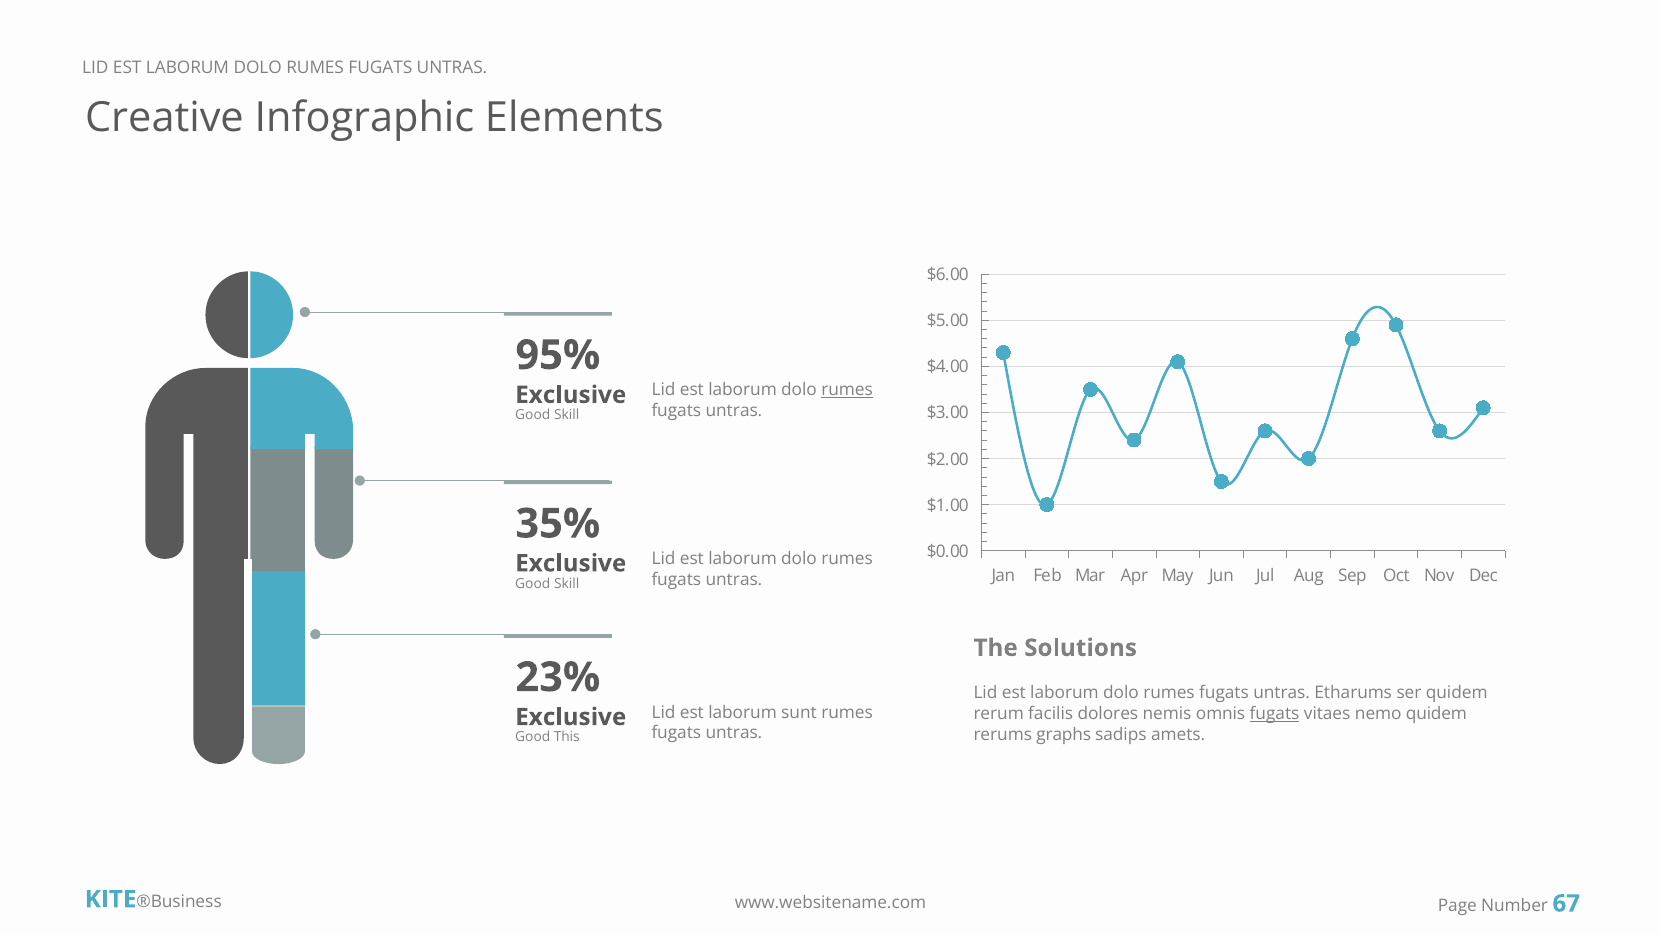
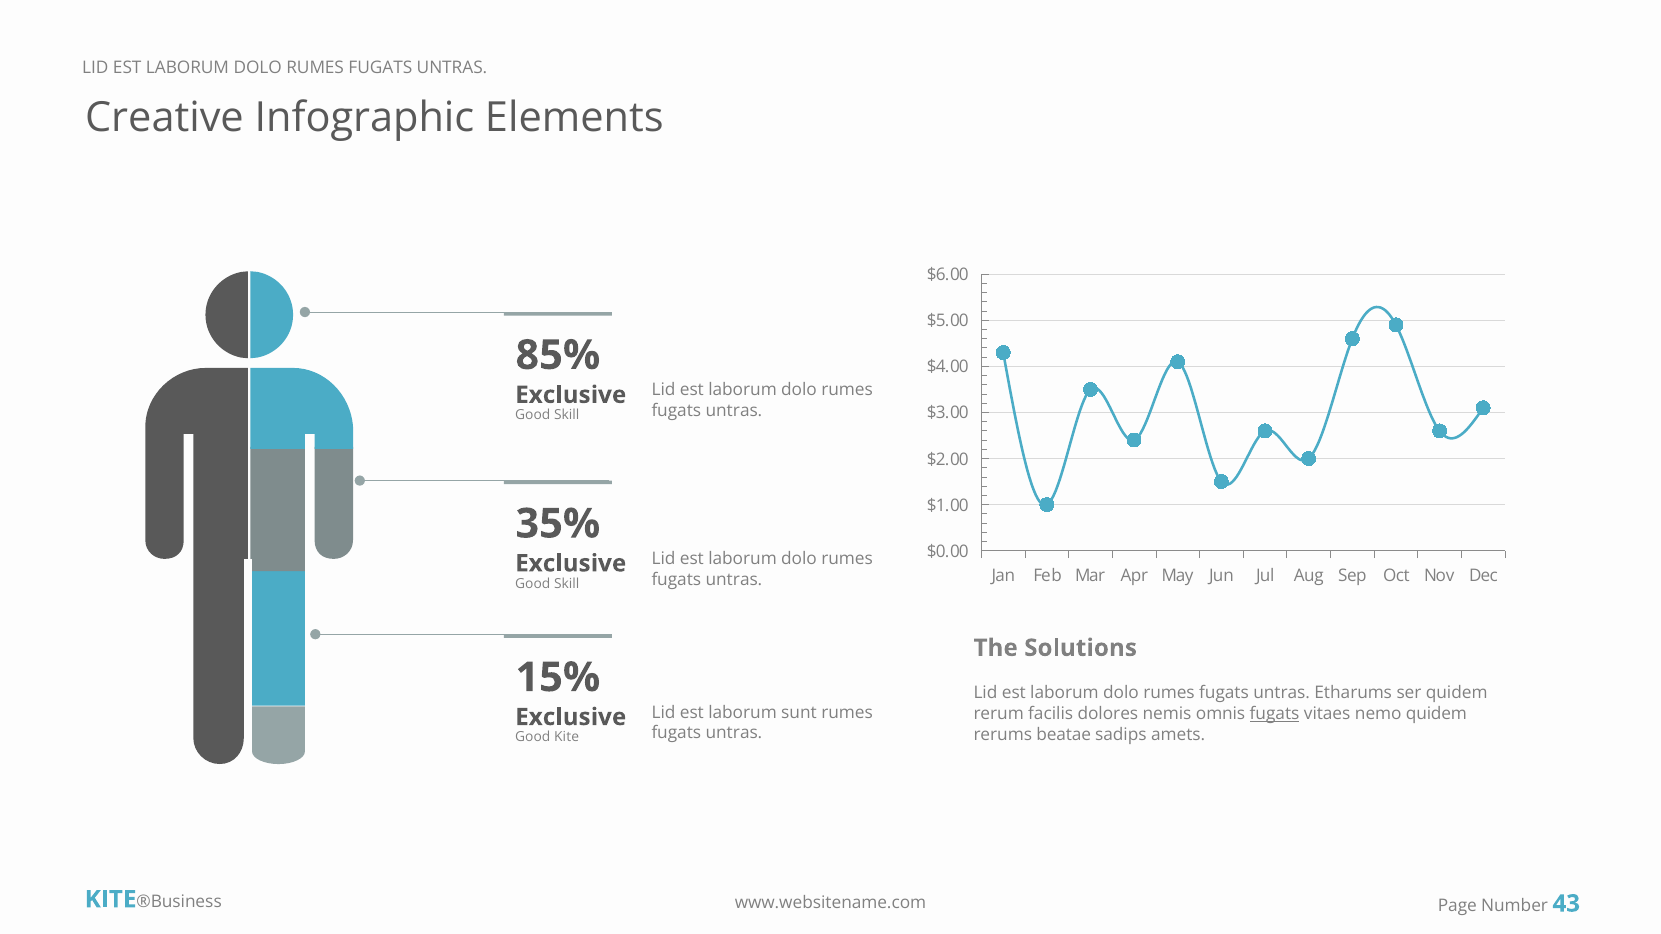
95%: 95% -> 85% (558, 355)
rumes underline: present -> none (847, 390)
23%: 23% -> 15% (558, 678)
graphs: graphs -> beatae (1064, 735)
Good This: This -> Kite (567, 738)
67: 67 -> 43 (1566, 904)
